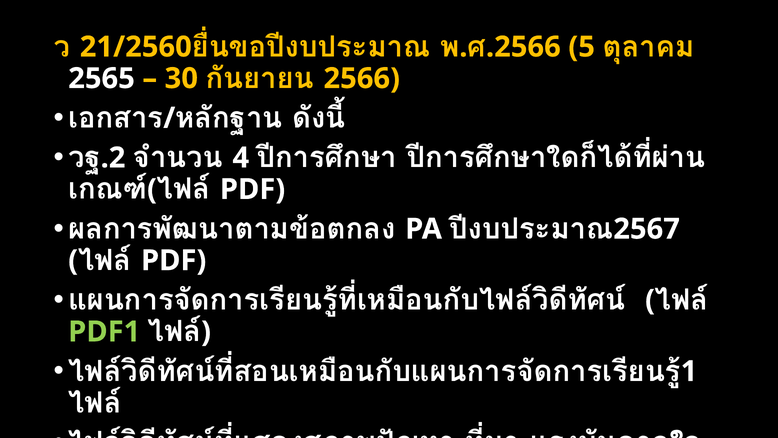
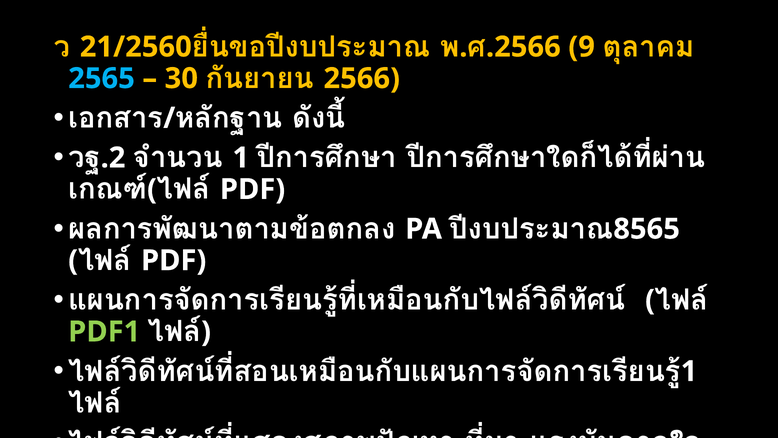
5: 5 -> 9 (582, 47)
2565 colour: white -> light blue (102, 78)
4: 4 -> 1 (241, 158)
2567: 2567 -> 8565 (647, 229)
